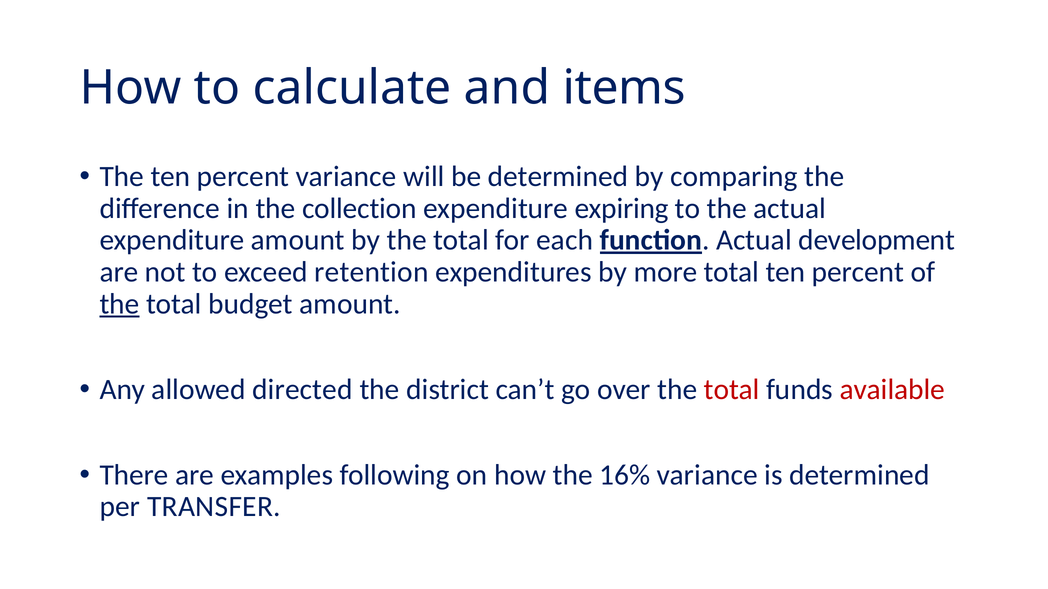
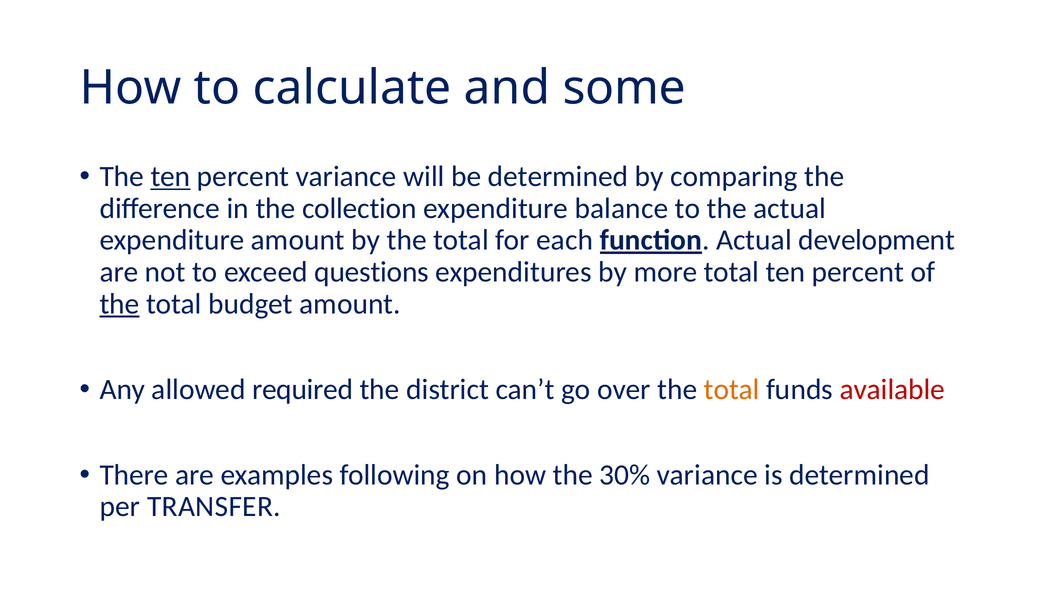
items: items -> some (624, 88)
ten underline: none -> present (171, 177)
expiring: expiring -> balance (621, 208)
retention: retention -> questions (372, 272)
directed: directed -> required (303, 390)
total colour: red -> orange (732, 390)
16%: 16% -> 30% (625, 475)
